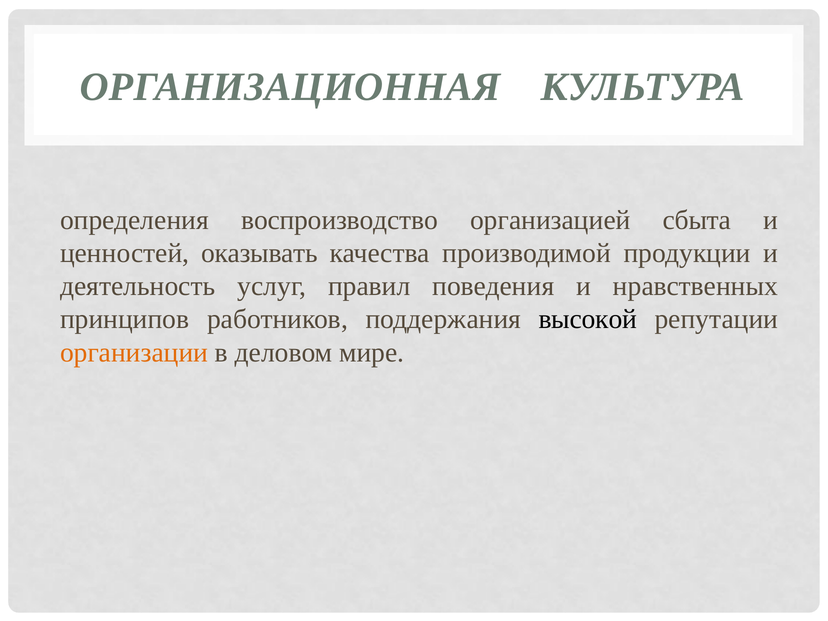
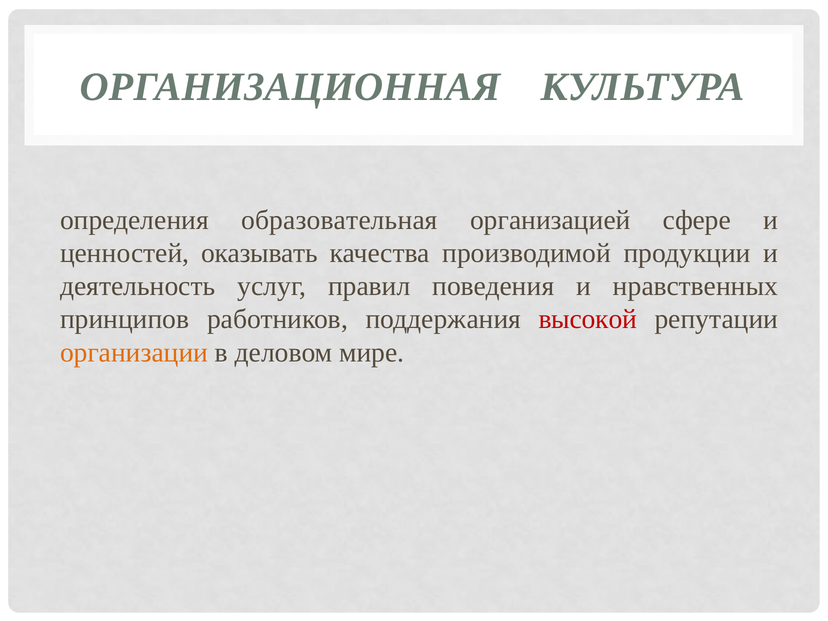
воспроизводство: воспроизводство -> образовательная (339, 220)
сбыта: сбыта -> сфере (697, 220)
высокой colour: black -> red (588, 319)
